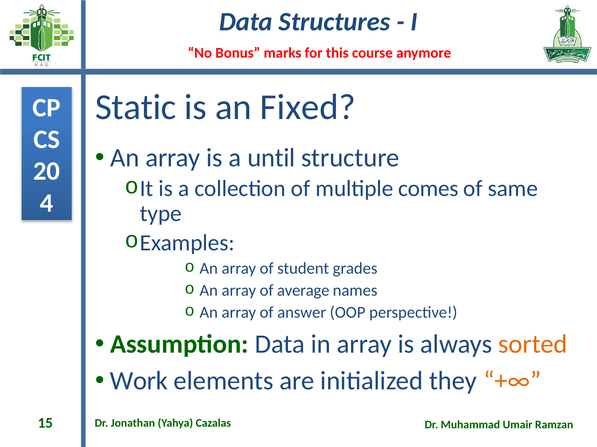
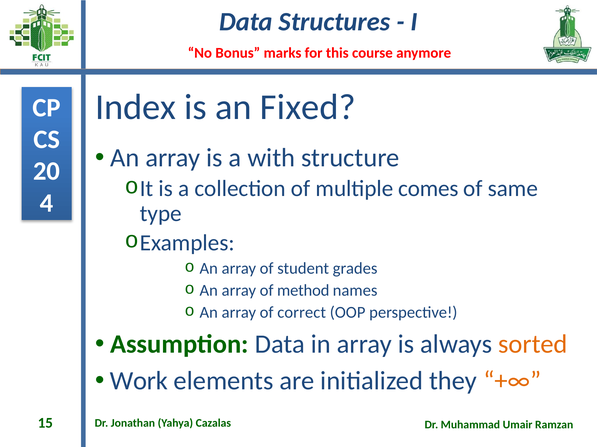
Static: Static -> Index (136, 107)
until: until -> with (271, 158)
average: average -> method (303, 291)
answer: answer -> correct (302, 313)
